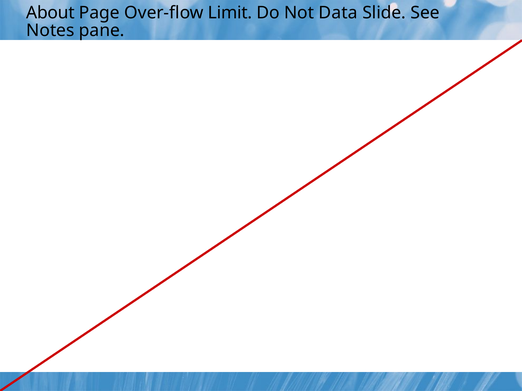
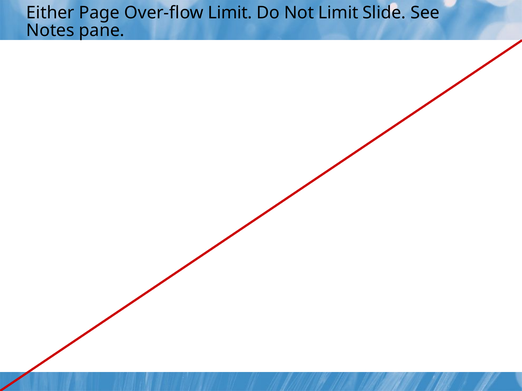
About: About -> Either (50, 13)
Not Data: Data -> Limit (338, 13)
